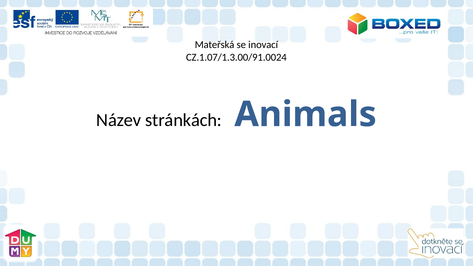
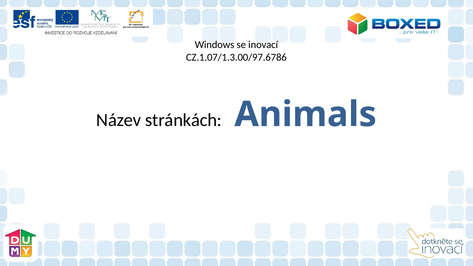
Mateřská: Mateřská -> Windows (215, 45)
CZ.1.07/1.3.00/91.0024: CZ.1.07/1.3.00/91.0024 -> CZ.1.07/1.3.00/97.6786 (236, 57)
